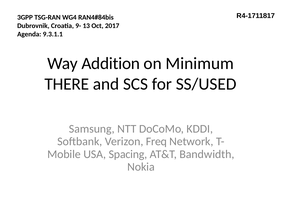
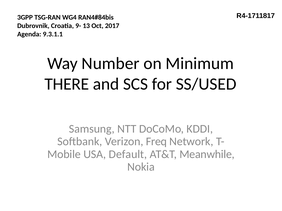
Addition: Addition -> Number (111, 64)
Spacing: Spacing -> Default (128, 155)
Bandwidth: Bandwidth -> Meanwhile (207, 155)
